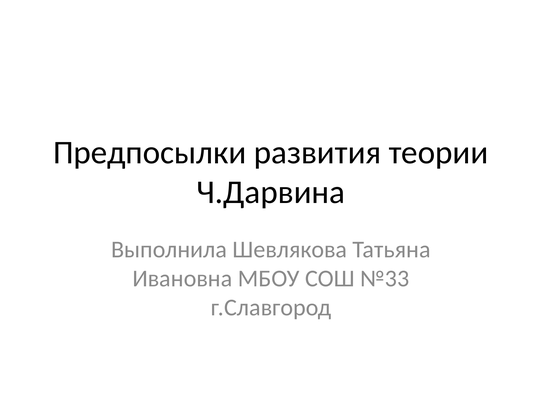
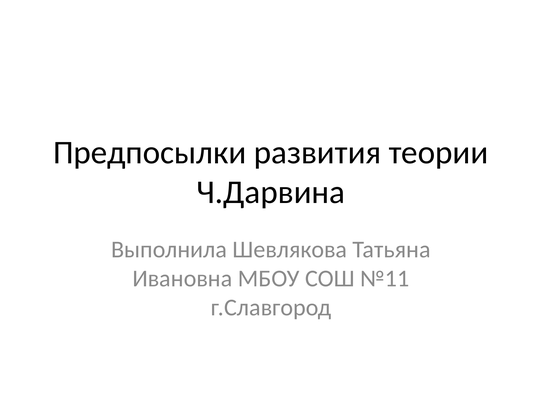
№33: №33 -> №11 (385, 278)
